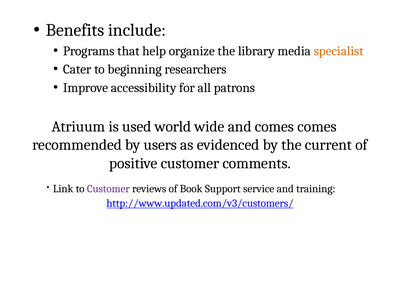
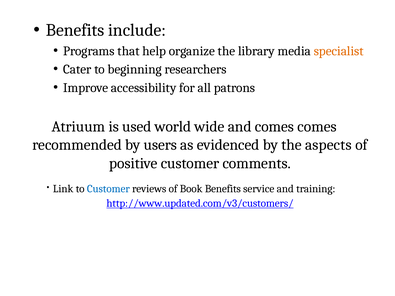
current: current -> aspects (328, 145)
Customer colour: purple -> blue (108, 189)
Book Support: Support -> Benefits (223, 189)
